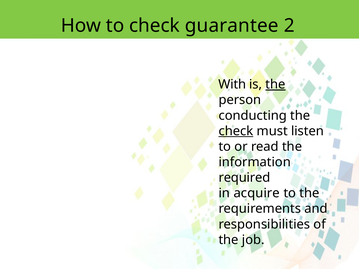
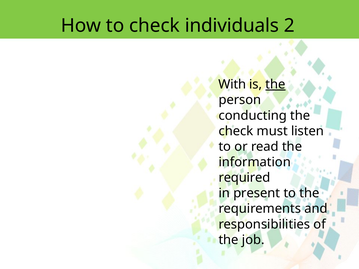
guarantee: guarantee -> individuals (232, 26)
check underline: present -> none (236, 131)
acquire: acquire -> present (257, 193)
